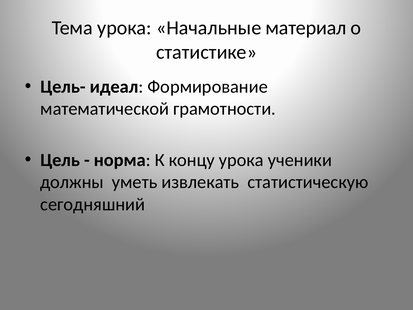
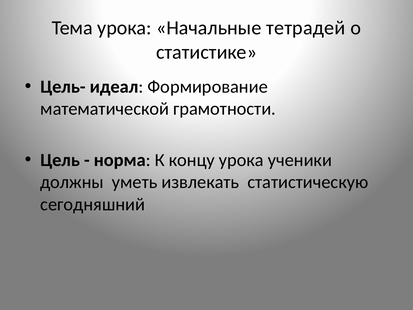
материал: материал -> тетрадей (306, 28)
